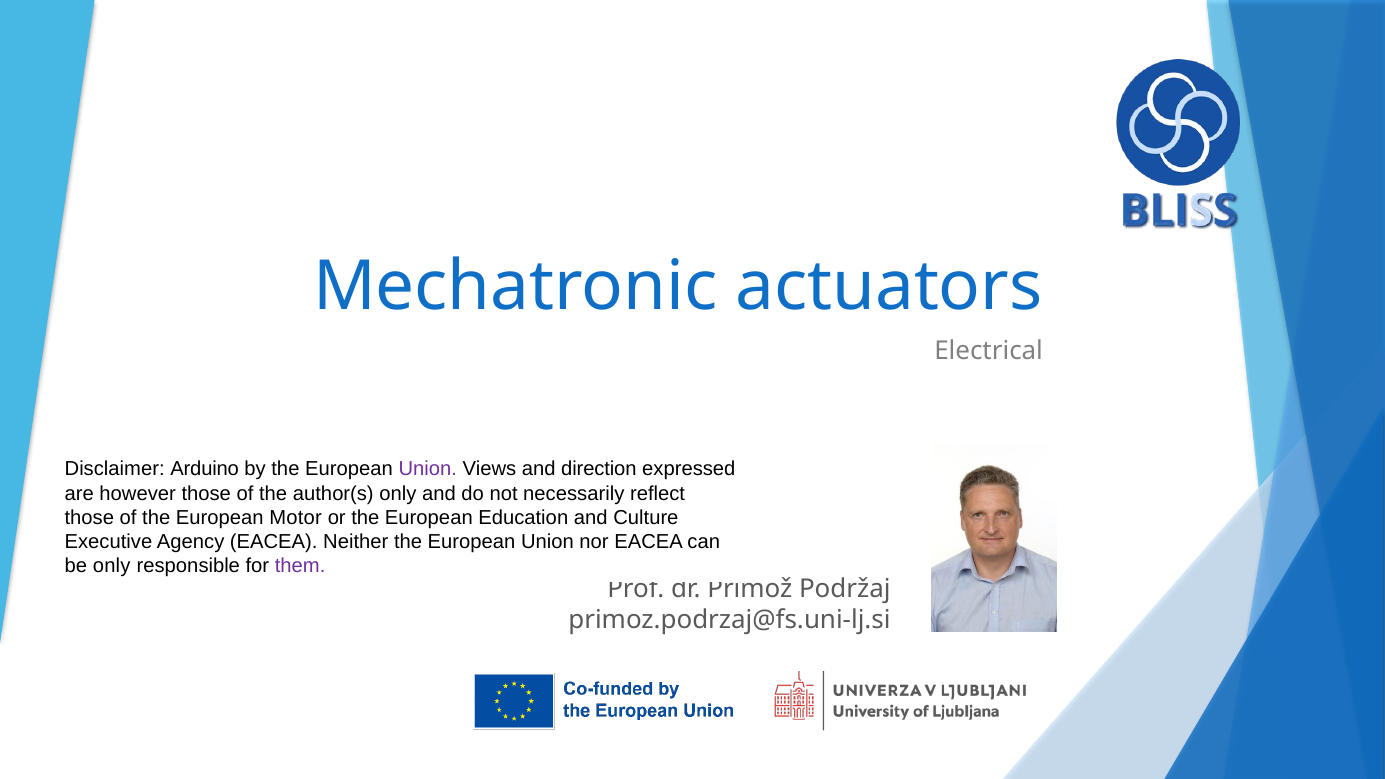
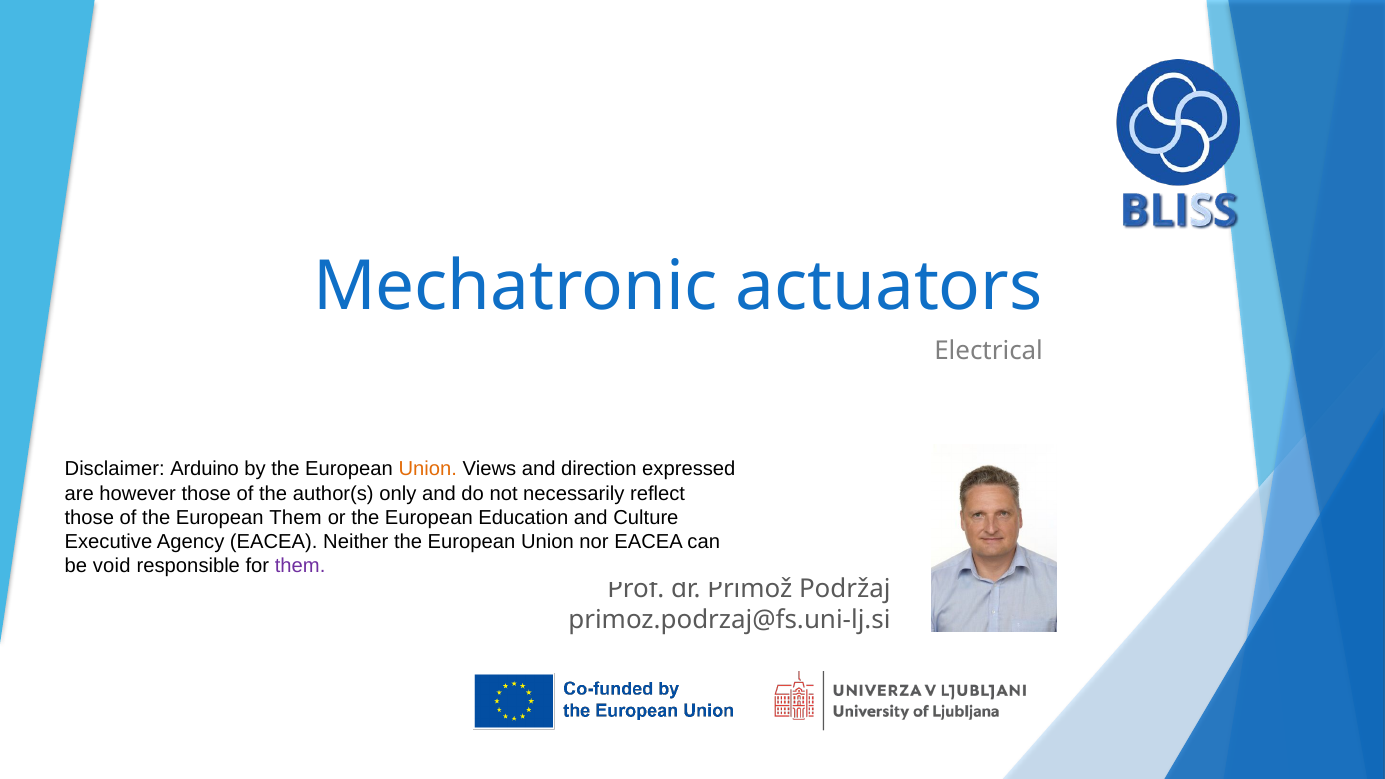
Union colour: purple -> orange (428, 469)
European Motor: Motor -> Them (296, 518)
be only: only -> void (112, 566)
